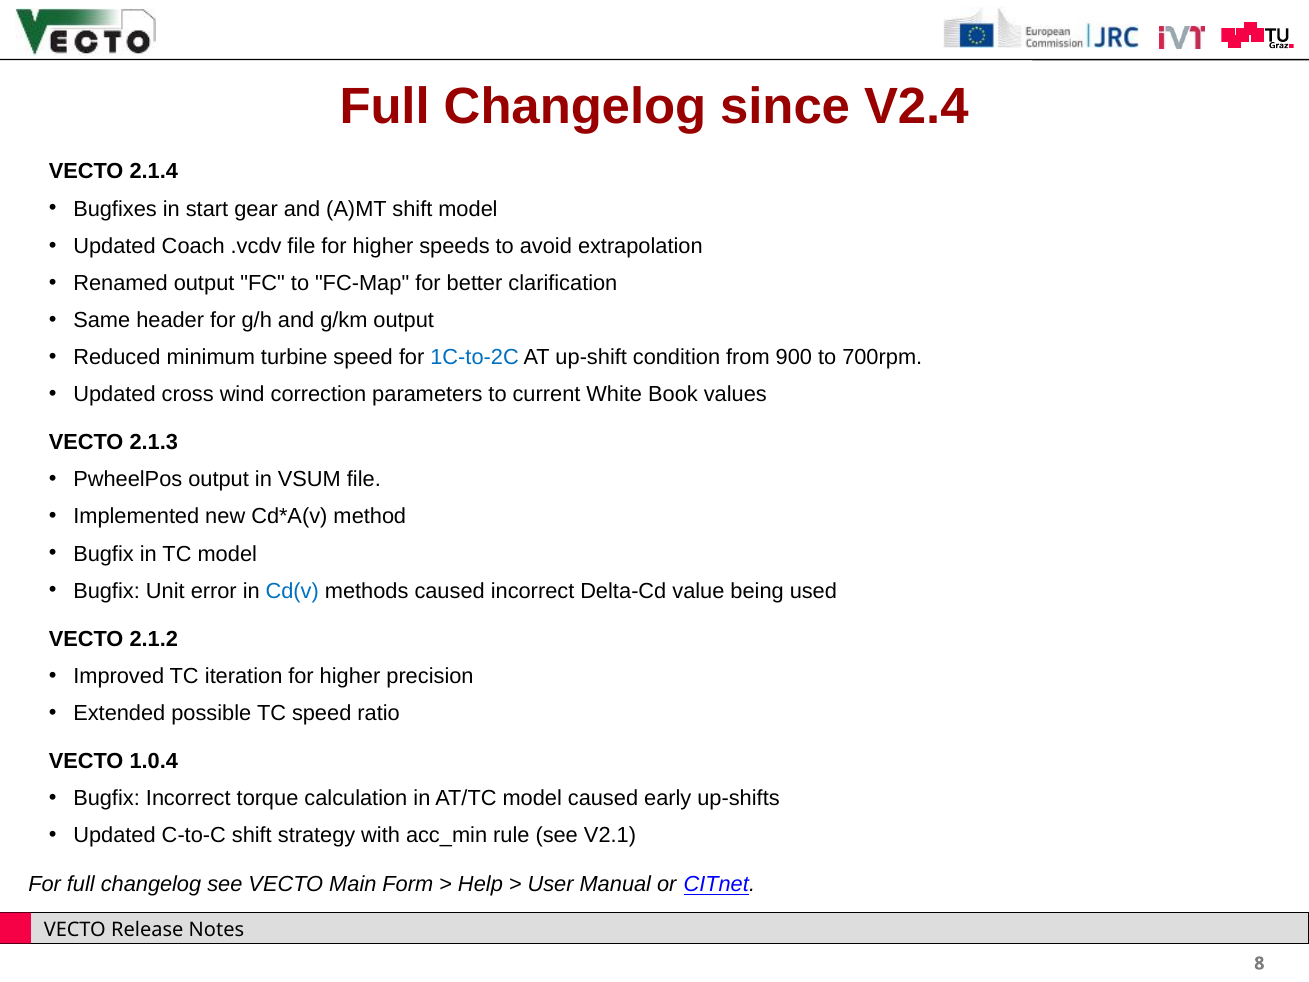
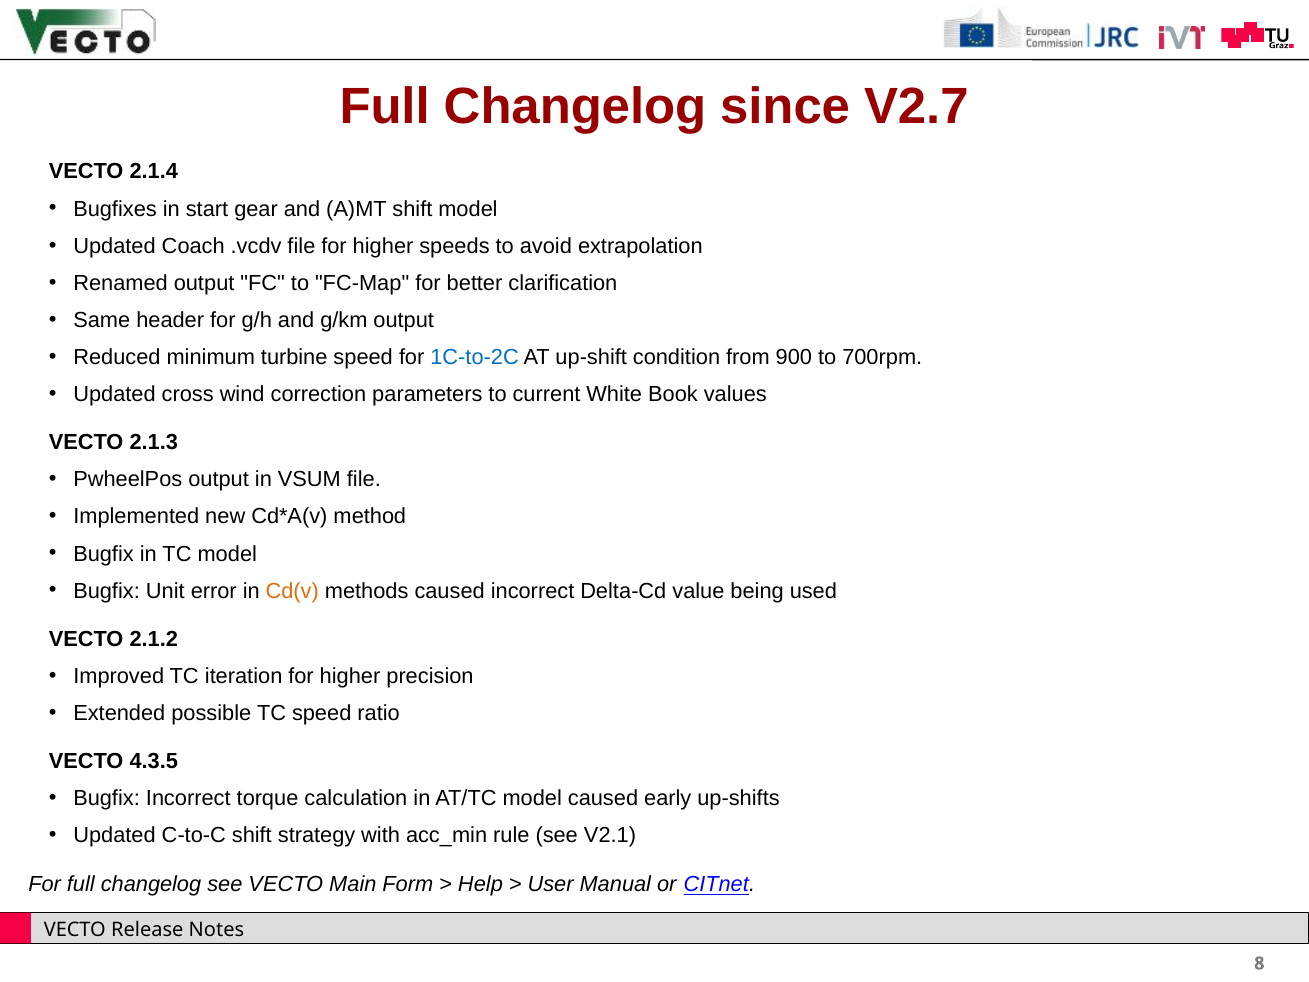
V2.4: V2.4 -> V2.7 (916, 107)
Cd(v colour: blue -> orange (292, 591)
1.0.4: 1.0.4 -> 4.3.5 (154, 761)
